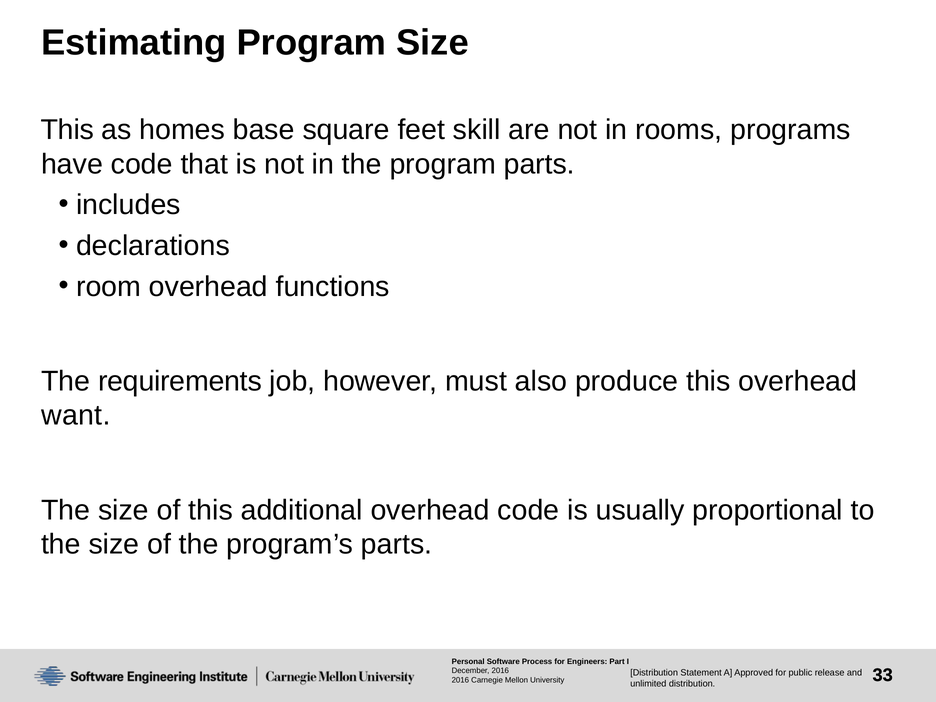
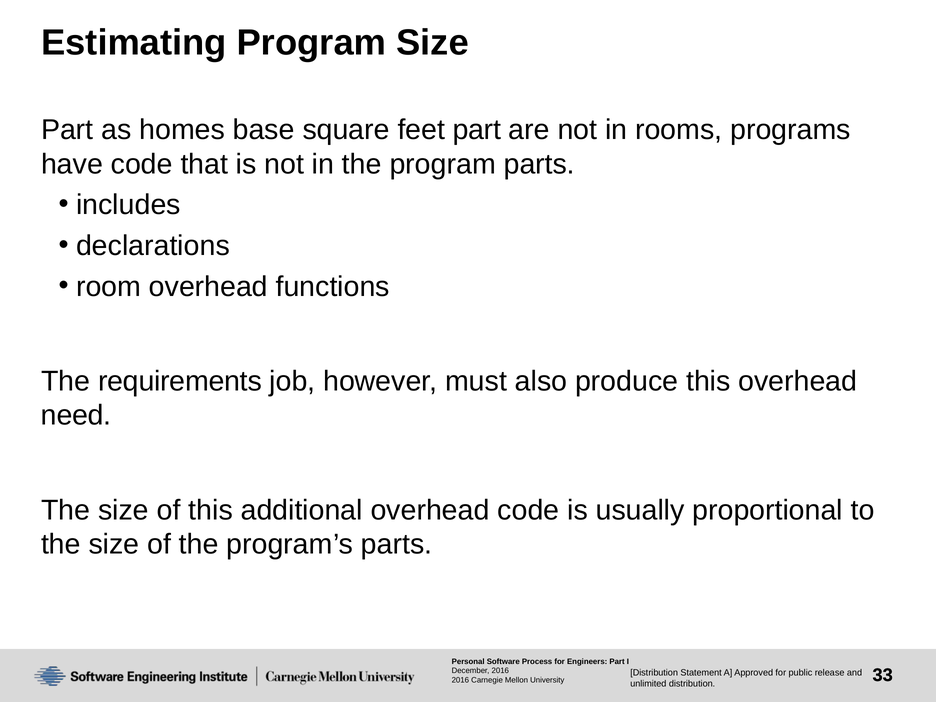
This: This -> Part (67, 130)
feet skill: skill -> part (477, 130)
want: want -> need (76, 416)
